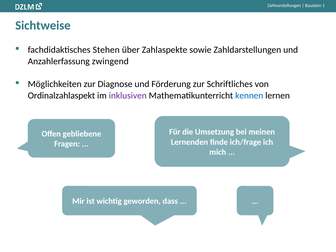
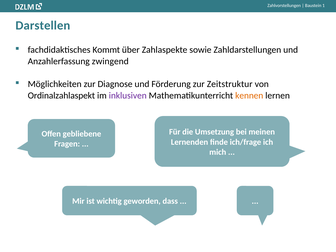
Sichtweise: Sichtweise -> Darstellen (43, 25)
Stehen: Stehen -> Kommt (106, 50)
Schriftliches: Schriftliches -> Zeitstruktur (230, 84)
kennen colour: blue -> orange (249, 96)
